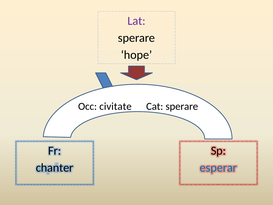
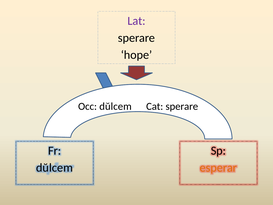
Occ civitate: civitate -> dŭlcem (115, 106)
chanter: chanter -> dŭlcem (55, 168)
esperar colour: blue -> orange (218, 168)
